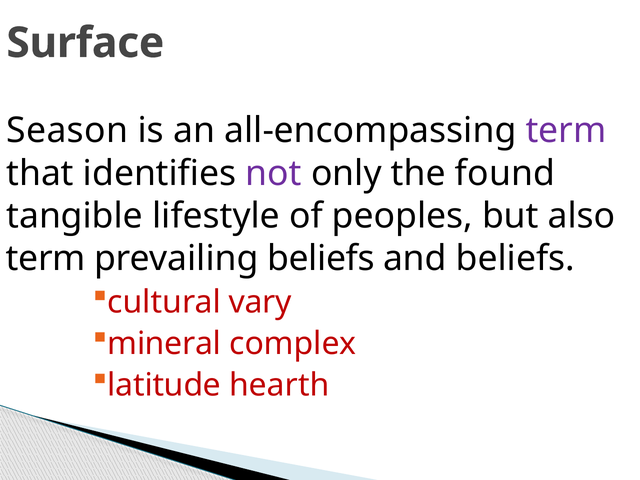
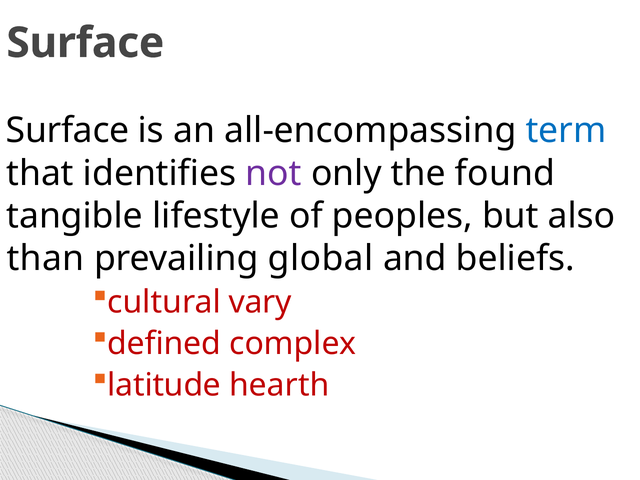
Season: Season -> Surface (68, 131)
term colour: purple -> blue (566, 131)
term: term -> than (45, 259)
prevailing beliefs: beliefs -> global (321, 259)
mineral: mineral -> defined (164, 344)
